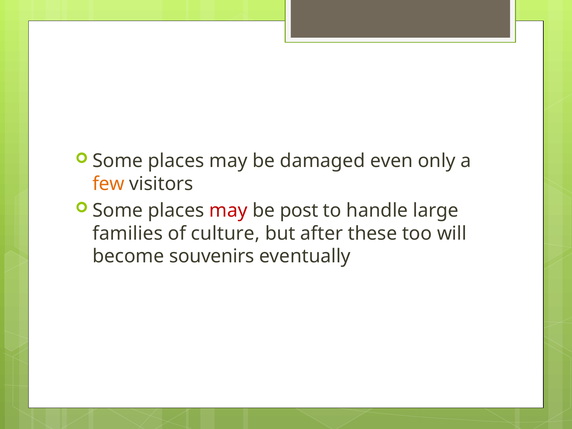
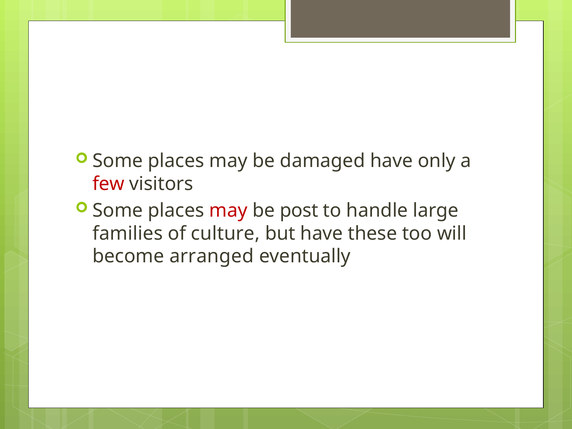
damaged even: even -> have (391, 161)
few colour: orange -> red (108, 184)
but after: after -> have (322, 233)
souvenirs: souvenirs -> arranged (212, 256)
